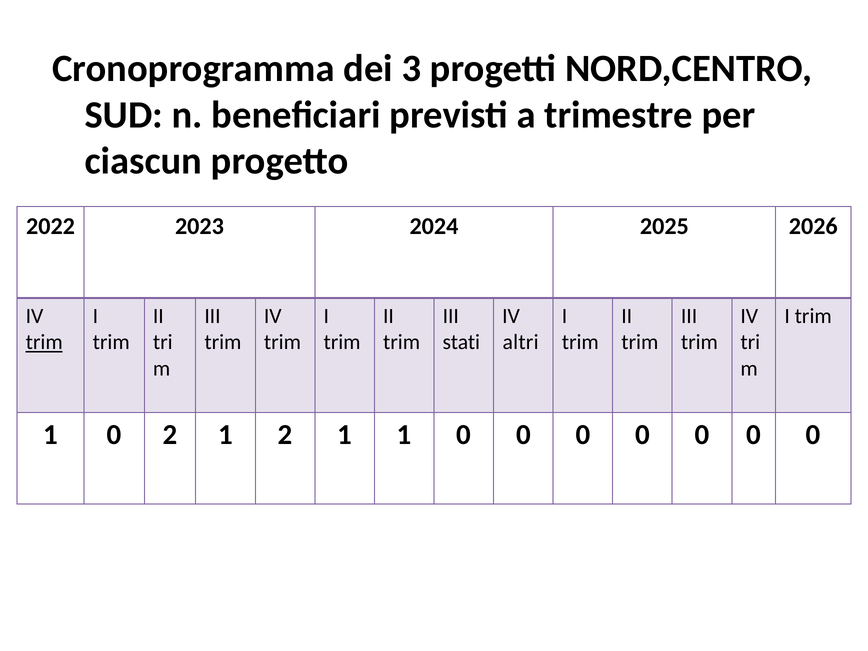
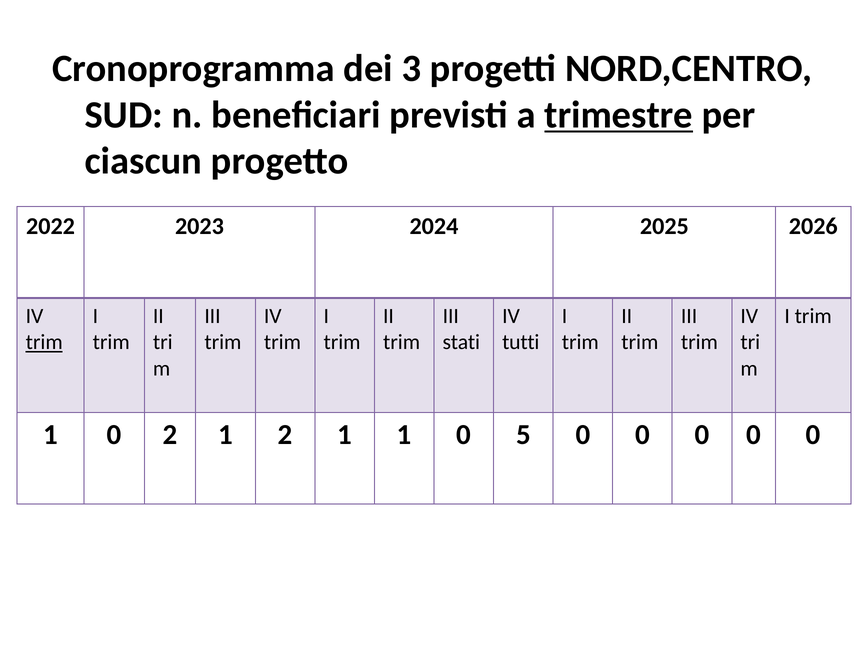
trimestre underline: none -> present (619, 115)
altri: altri -> tutti (521, 342)
1 0 0: 0 -> 5 (523, 435)
